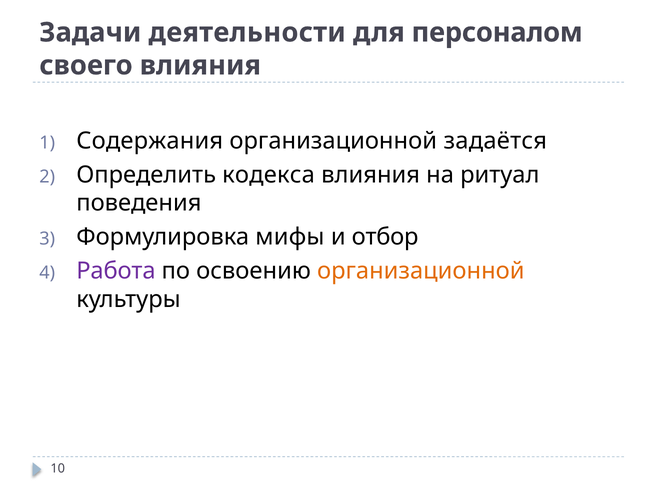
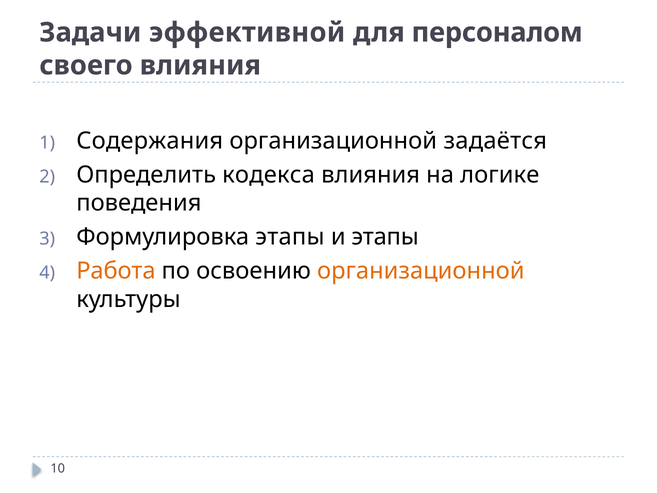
деятельности: деятельности -> эффективной (247, 32)
ритуал: ритуал -> логике (500, 175)
Формулировка мифы: мифы -> этапы (290, 237)
и отбор: отбор -> этапы (385, 237)
Работа colour: purple -> orange (116, 271)
